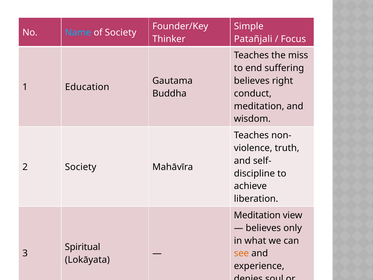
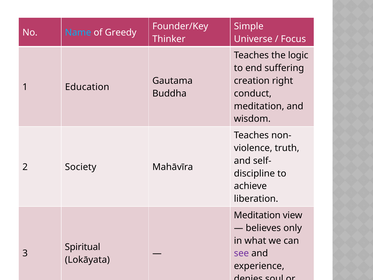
of Society: Society -> Greedy (121, 33)
Patañjali: Patañjali -> Universe (253, 39)
miss: miss -> logic (298, 55)
believes: believes -> creation (252, 81)
see colour: orange -> purple (241, 253)
